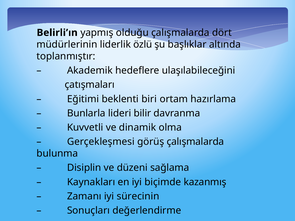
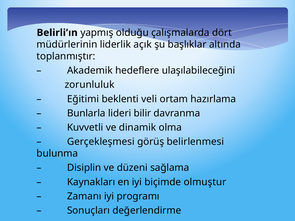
özlü: özlü -> açık (143, 44)
çatışmaları: çatışmaları -> zorunluluk (90, 85)
biri: biri -> veli (149, 99)
görüş çalışmalarda: çalışmalarda -> belirlenmesi (195, 142)
kazanmış: kazanmış -> olmuştur (205, 182)
sürecinin: sürecinin -> programı (138, 196)
